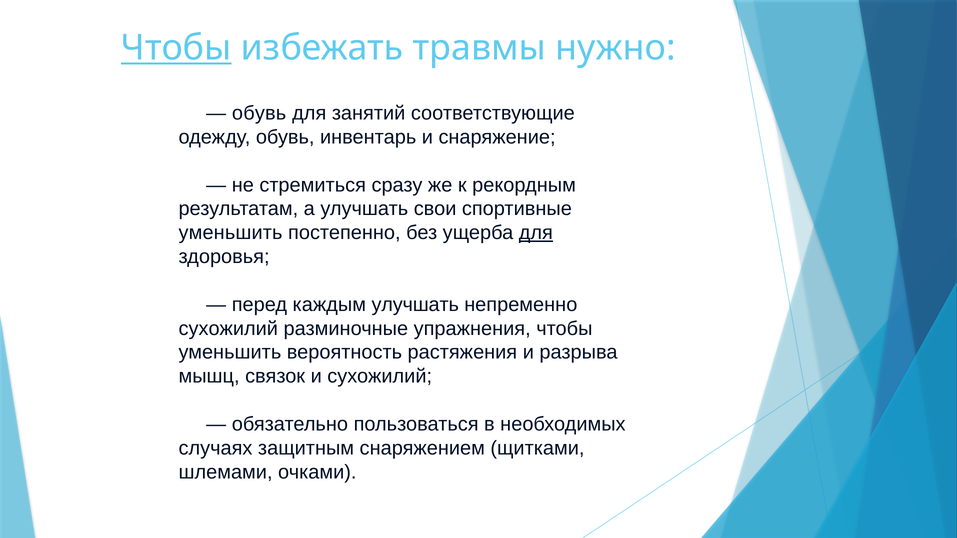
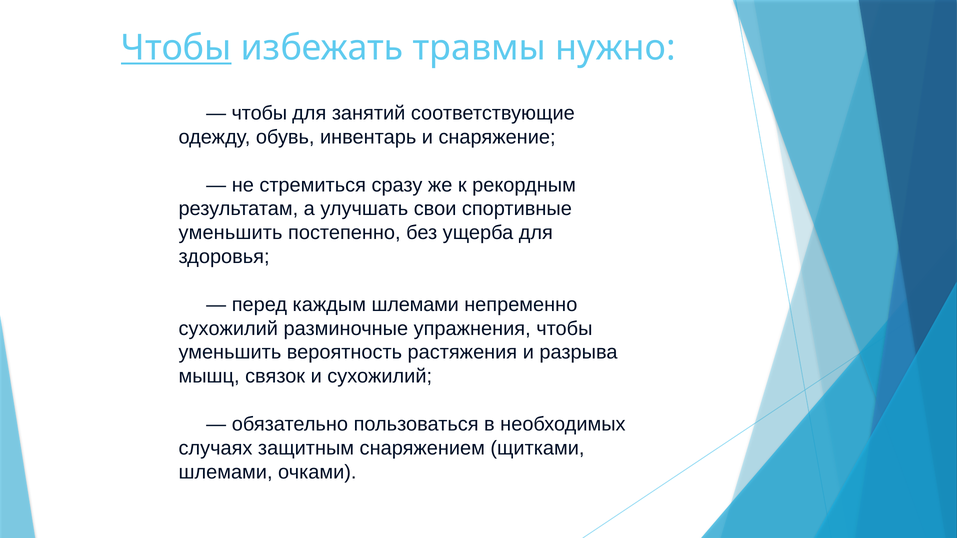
обувь: обувь -> чтобы (259, 113)
для underline: present -> none (536, 233)
каждым улучшать: улучшать -> шлемами (415, 305)
